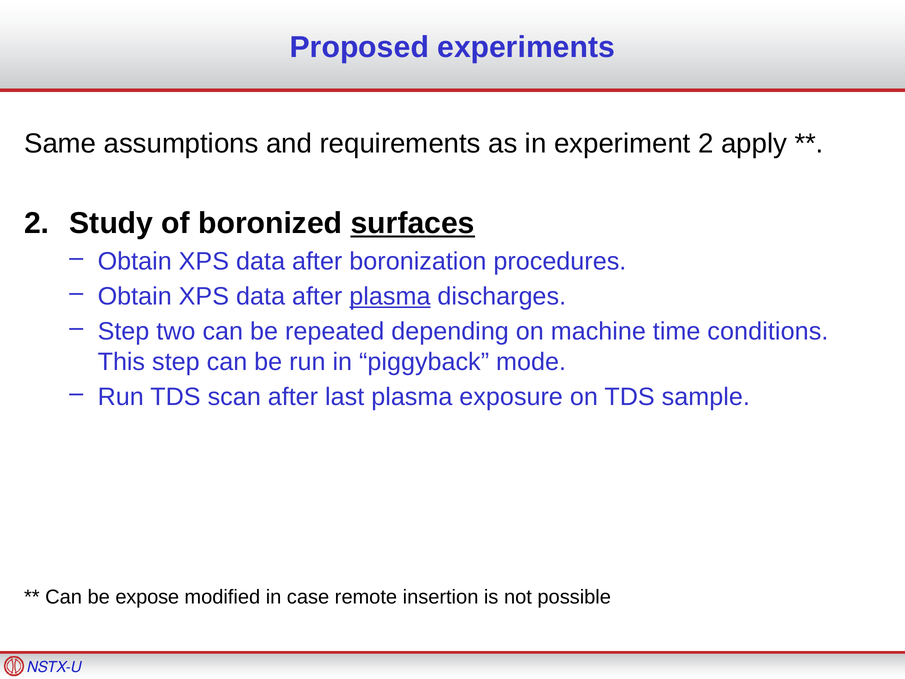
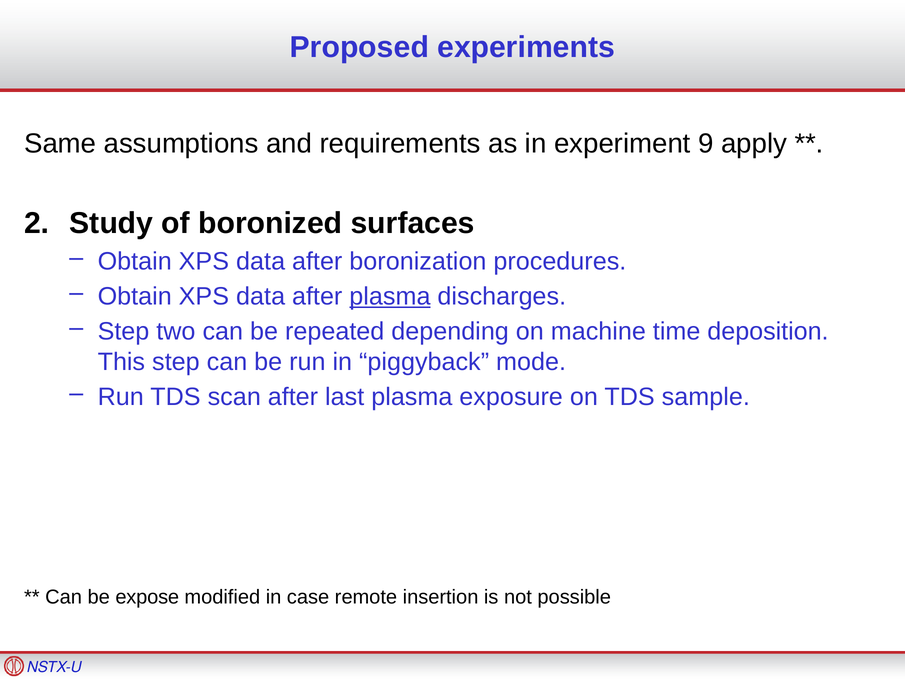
experiment 2: 2 -> 9 (706, 144)
surfaces underline: present -> none (413, 223)
conditions: conditions -> deposition (768, 332)
